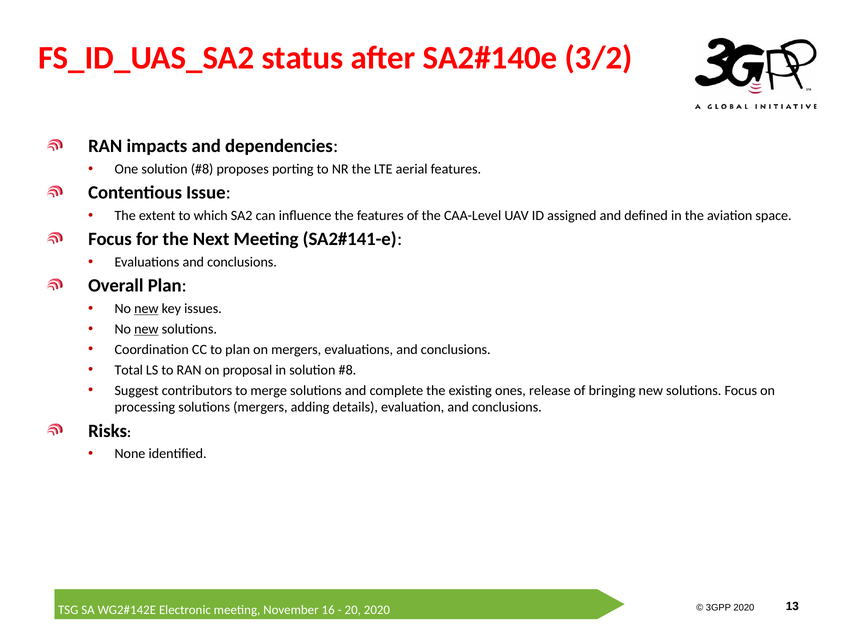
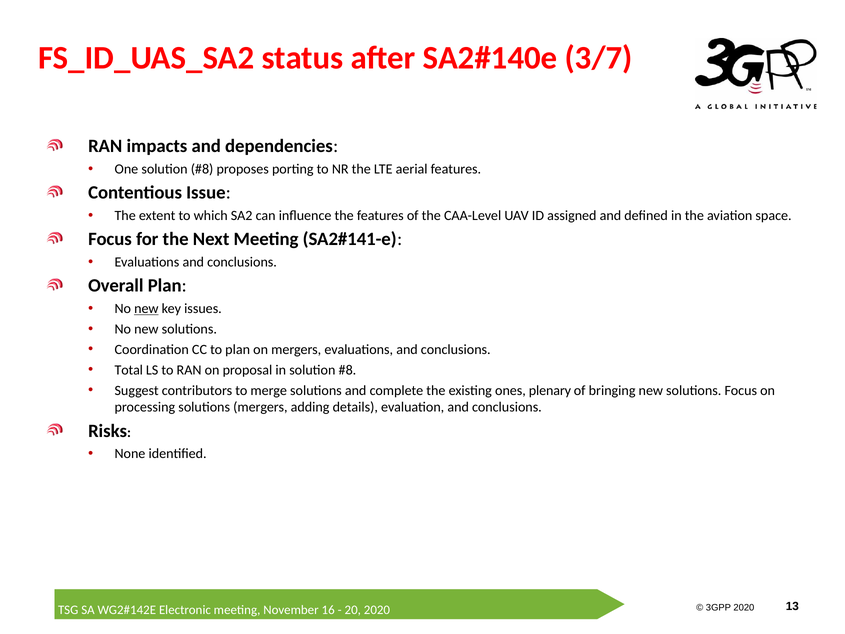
3/2: 3/2 -> 3/7 (599, 58)
new underline: present -> none (146, 329)
release: release -> plenary (550, 390)
